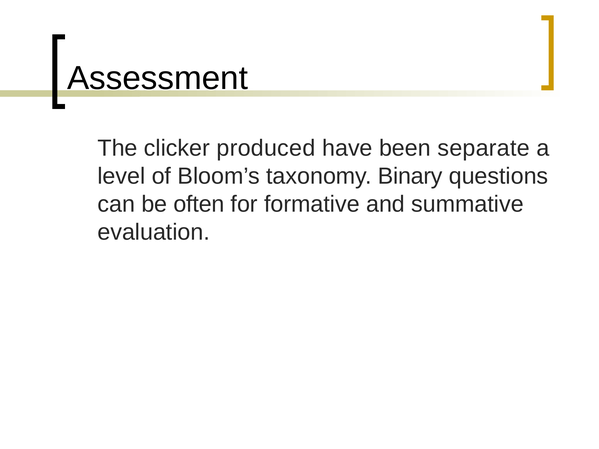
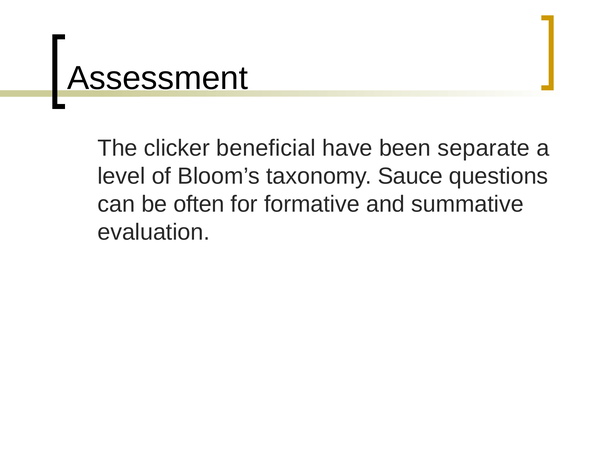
produced: produced -> beneficial (266, 148)
Binary: Binary -> Sauce (410, 176)
